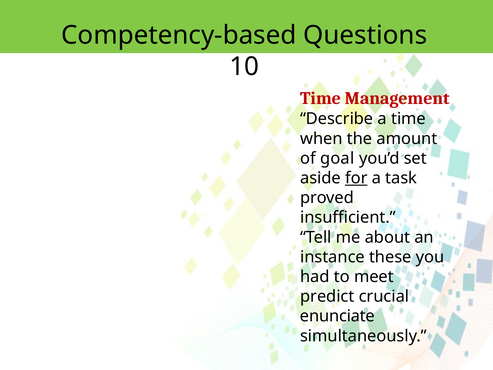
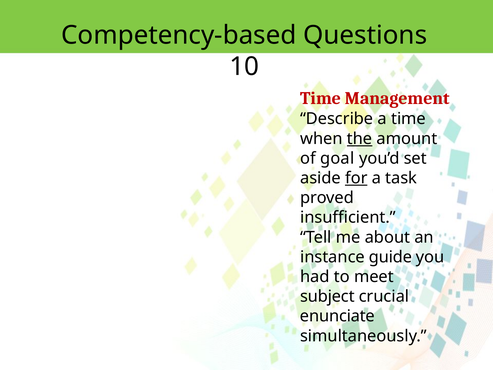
the underline: none -> present (360, 139)
these: these -> guide (390, 257)
predict: predict -> subject (327, 296)
